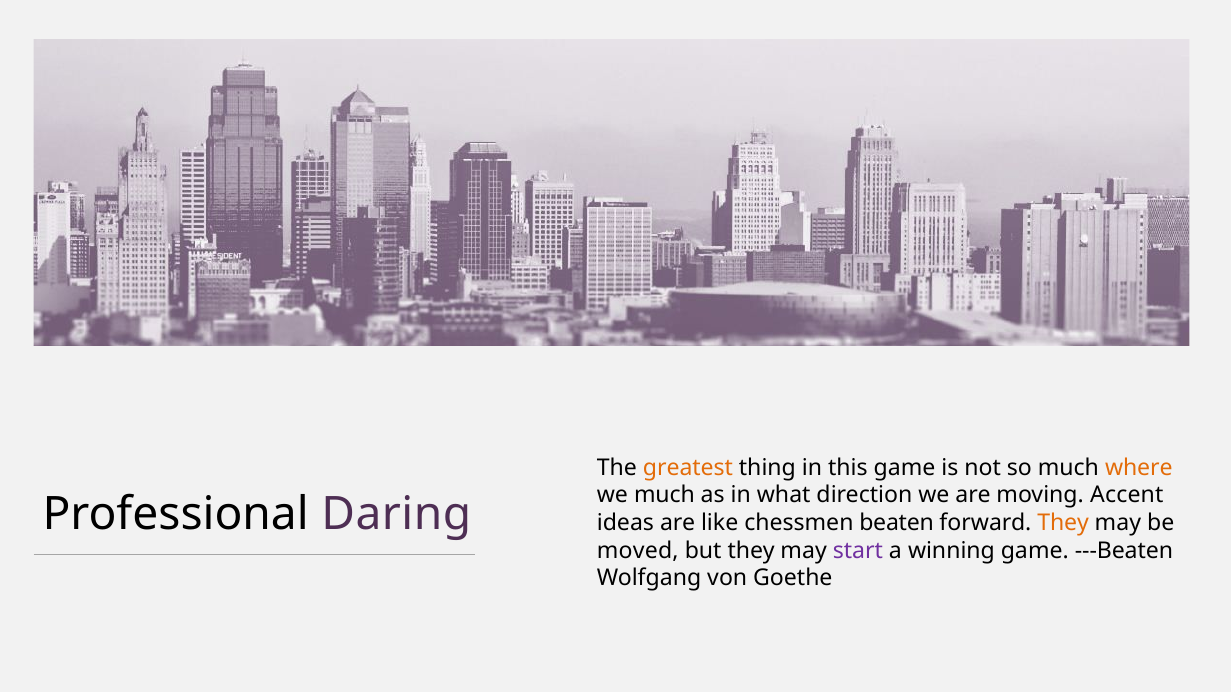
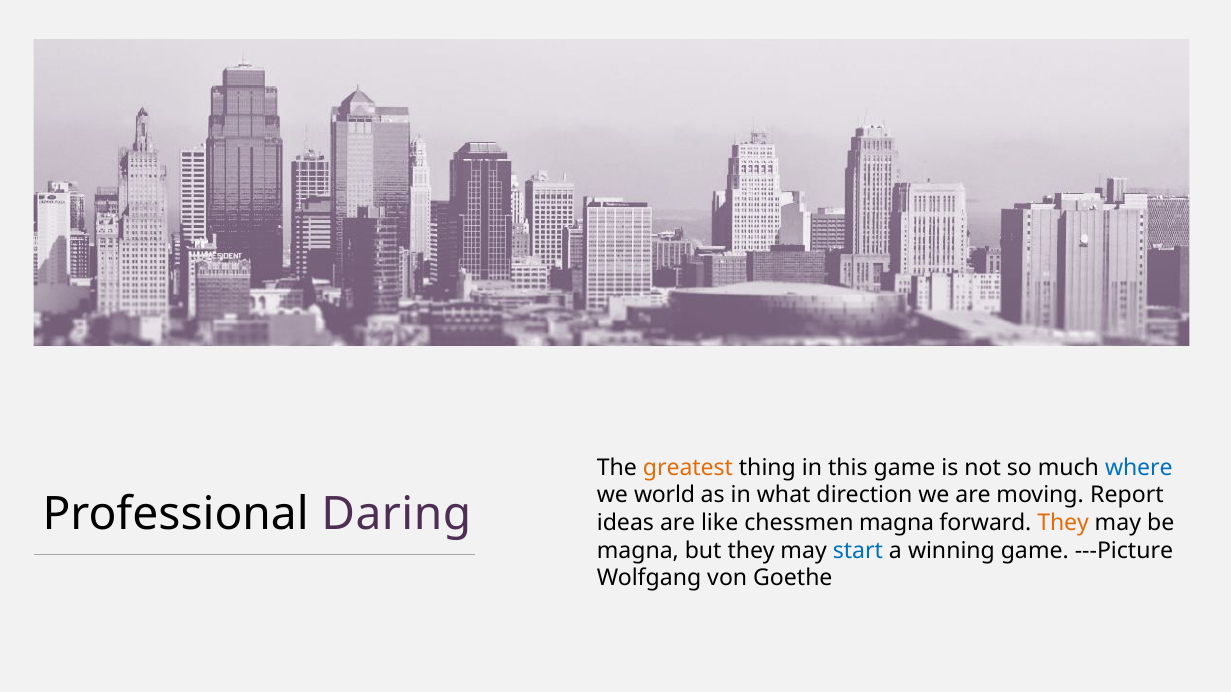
where colour: orange -> blue (1139, 468)
we much: much -> world (665, 496)
Accent: Accent -> Report (1127, 496)
chessmen beaten: beaten -> magna (897, 523)
moved: moved -> magna (638, 551)
start colour: purple -> blue (858, 551)
---Beaten: ---Beaten -> ---Picture (1124, 551)
